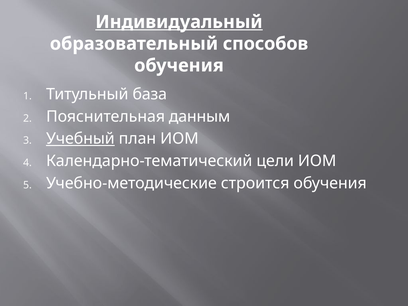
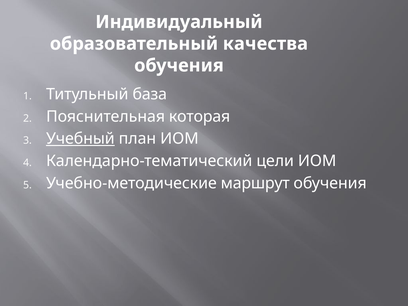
Индивидуальный underline: present -> none (179, 22)
способов: способов -> качества (265, 44)
данным: данным -> которая (200, 116)
строится: строится -> маршрут (255, 183)
